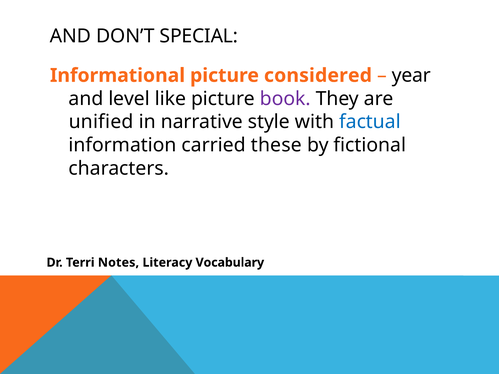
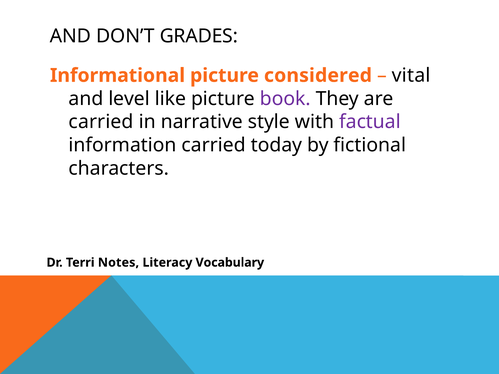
SPECIAL: SPECIAL -> GRADES (199, 36)
year: year -> vital (411, 76)
unified: unified -> carried (101, 122)
factual colour: blue -> purple (370, 122)
these: these -> today (276, 145)
